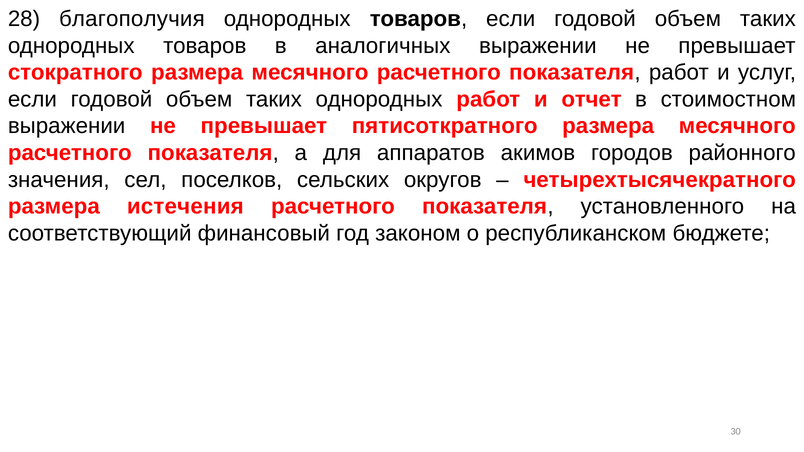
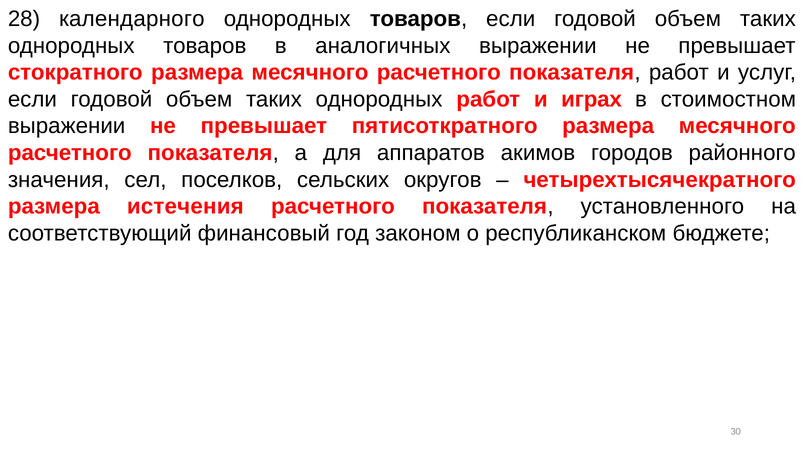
благополучия: благополучия -> календарного (132, 19)
отчет: отчет -> играх (592, 99)
